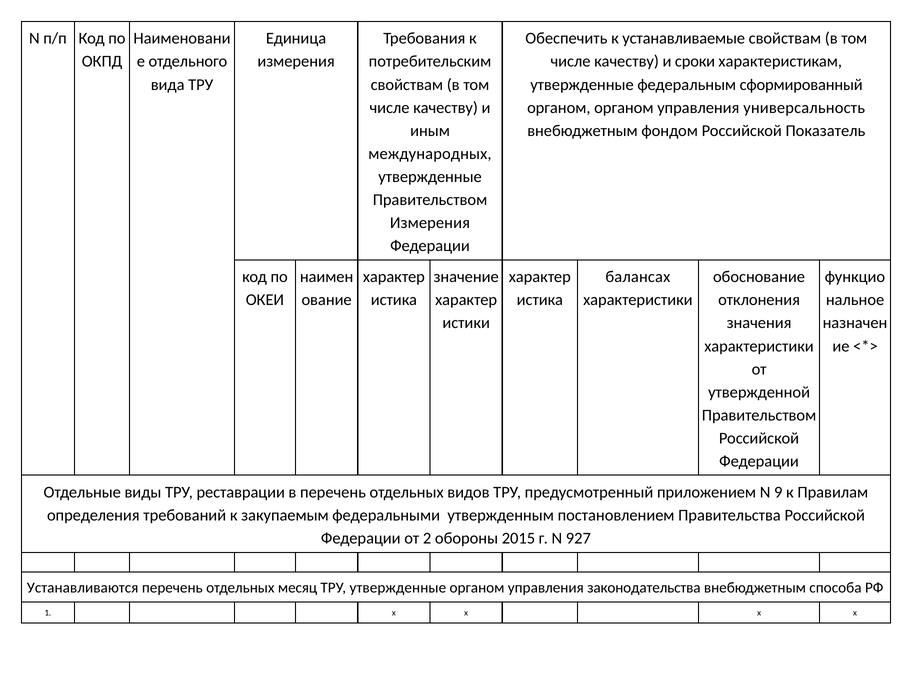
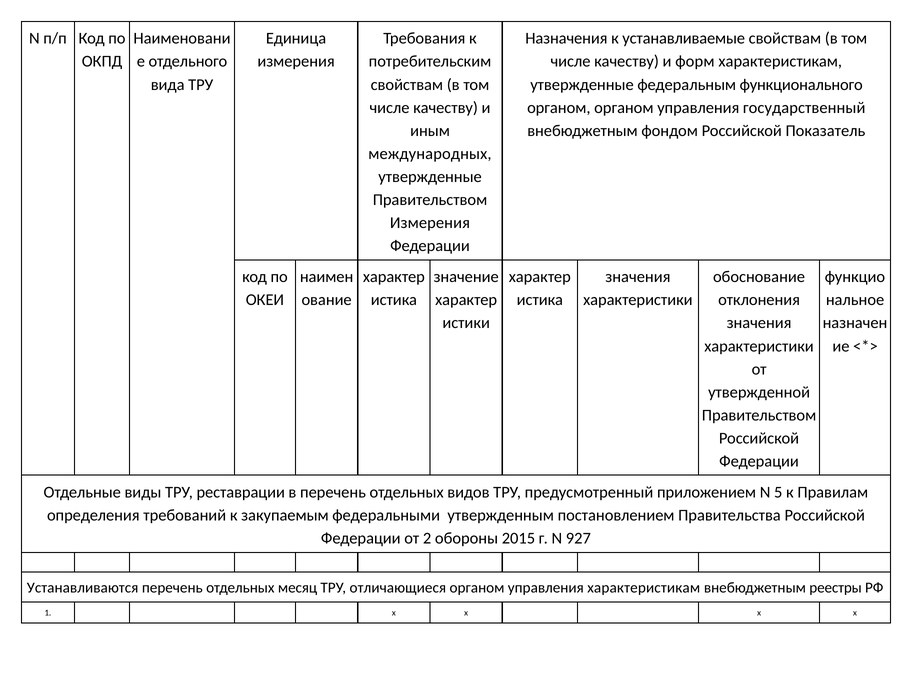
Обеспечить: Обеспечить -> Назначения (566, 39)
сроки: сроки -> форм (695, 62)
сформированный: сформированный -> функционального (801, 85)
универсальность: универсальность -> государственный (804, 108)
балансах: балансах -> значения (638, 277)
9: 9 -> 5 (778, 492)
ТРУ утвержденные: утвержденные -> отличающиеся (398, 588)
управления законодательства: законодательства -> характеристикам (644, 588)
способа: способа -> реестры (836, 588)
